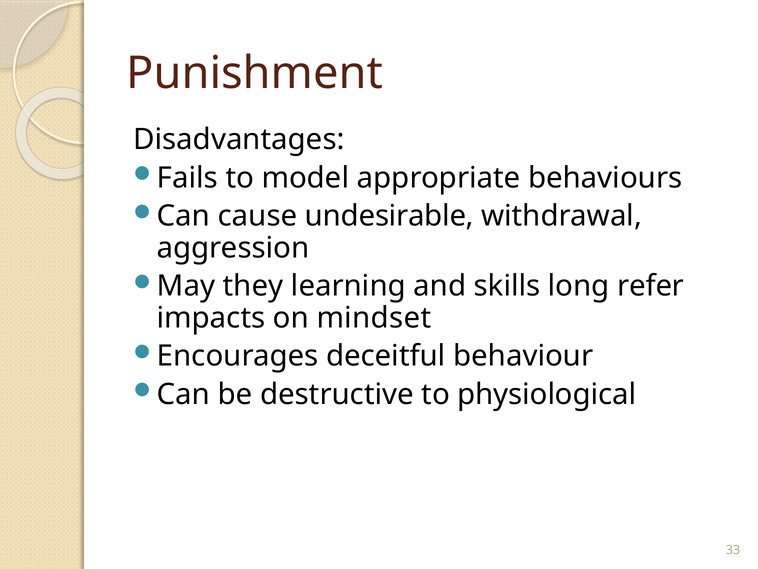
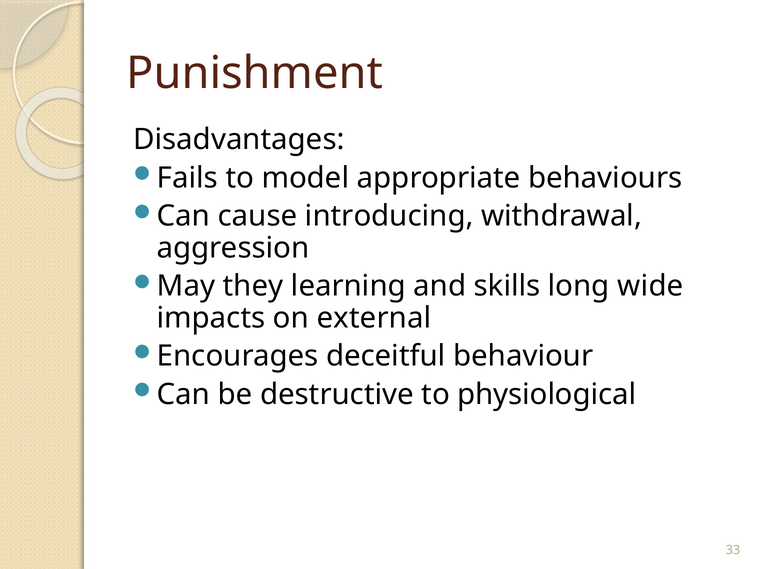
undesirable: undesirable -> introducing (389, 216)
refer: refer -> wide (650, 286)
mindset: mindset -> external (374, 318)
